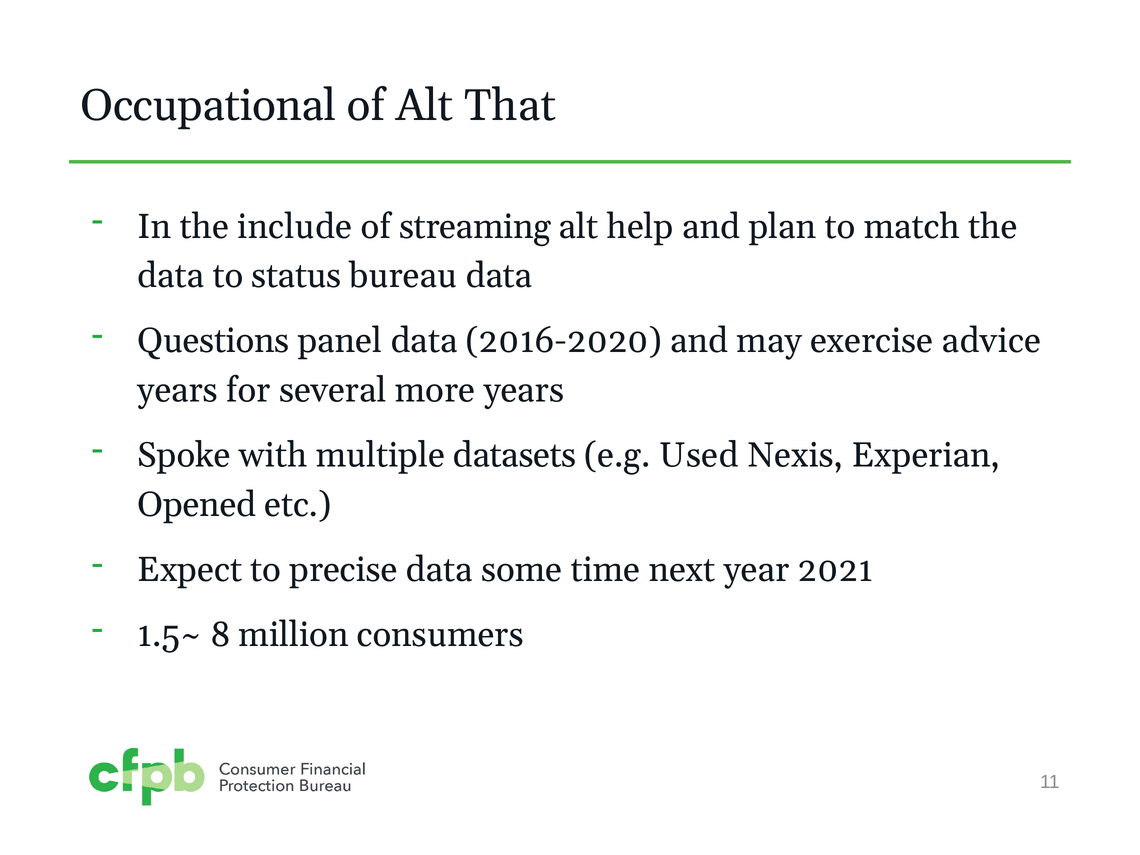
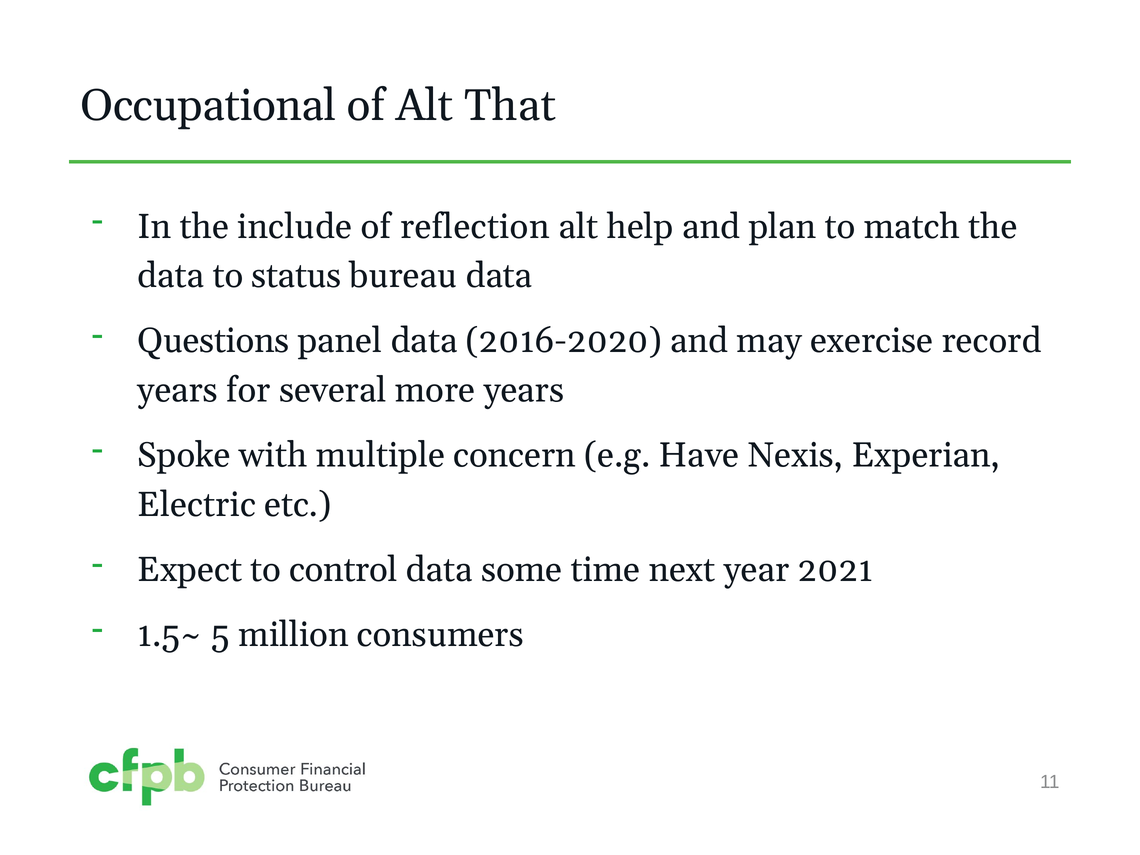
streaming: streaming -> reflection (475, 227)
advice: advice -> record (992, 341)
datasets: datasets -> concern (515, 455)
Used: Used -> Have (699, 455)
Opened: Opened -> Electric (197, 505)
precise: precise -> control (344, 570)
8: 8 -> 5 (220, 635)
